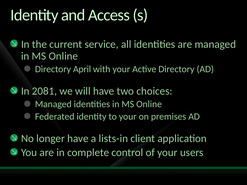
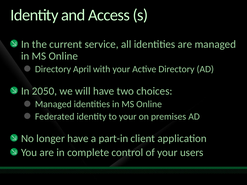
2081: 2081 -> 2050 (44, 91)
lists-in: lists-in -> part-in (113, 139)
